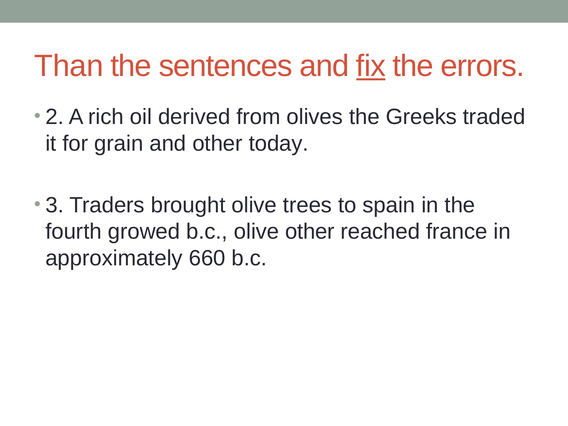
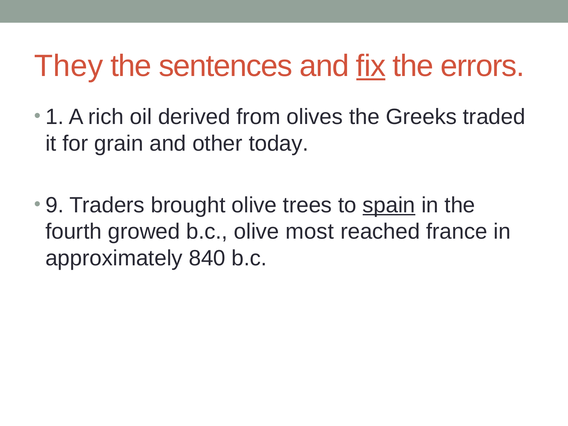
Than: Than -> They (69, 66)
2: 2 -> 1 (55, 117)
3: 3 -> 9 (55, 205)
spain underline: none -> present (389, 205)
olive other: other -> most (310, 232)
660: 660 -> 840 (207, 258)
